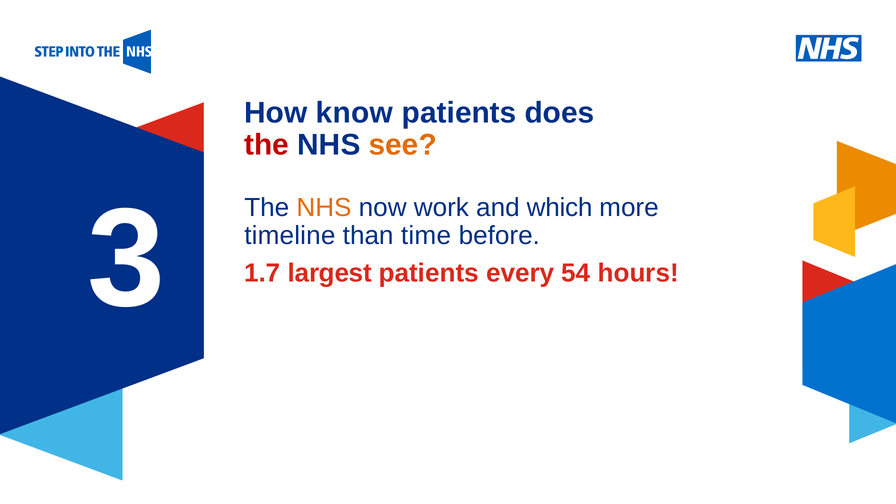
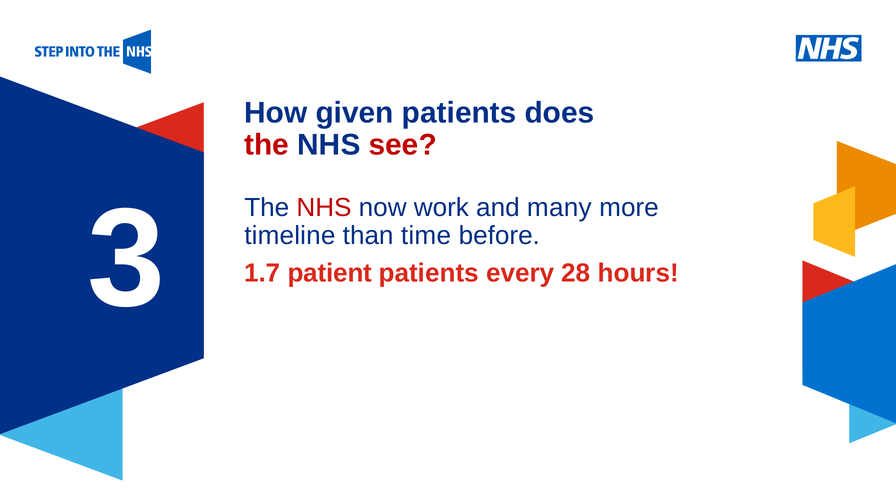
know: know -> given (355, 113)
see colour: orange -> red (403, 145)
NHS colour: orange -> red (324, 207)
which: which -> many (559, 207)
largest: largest -> patient (330, 273)
54: 54 -> 28 (576, 273)
